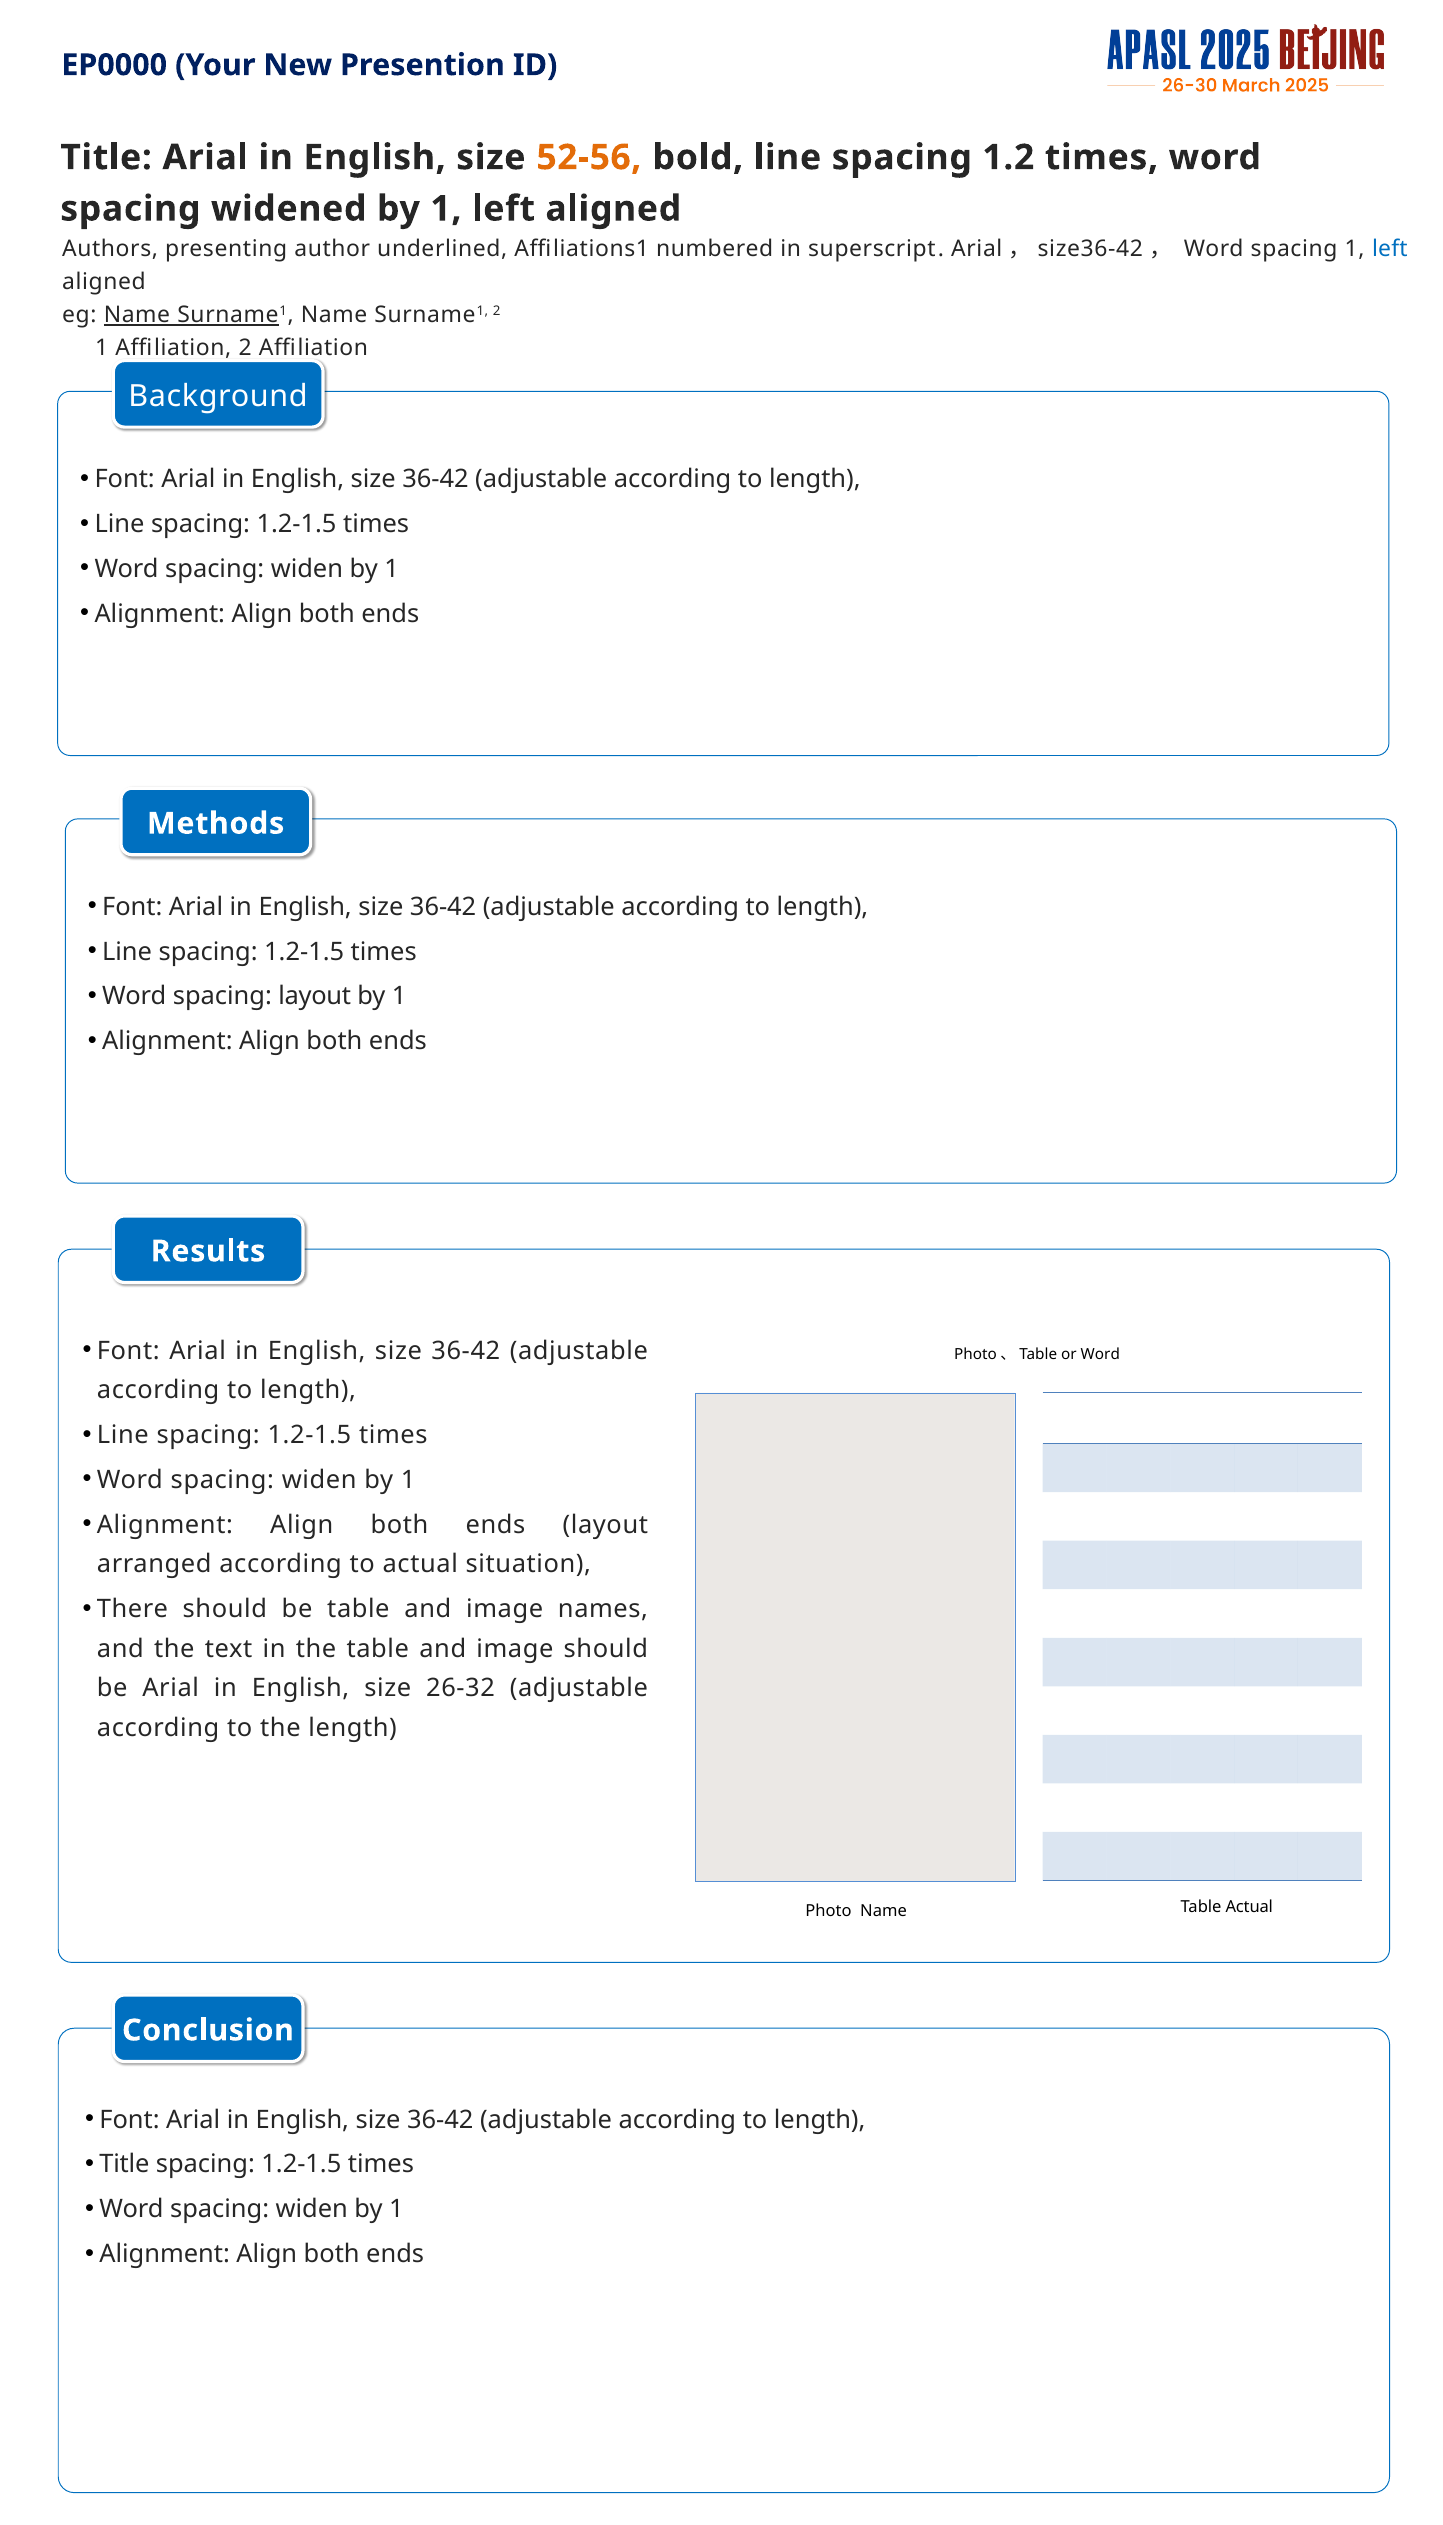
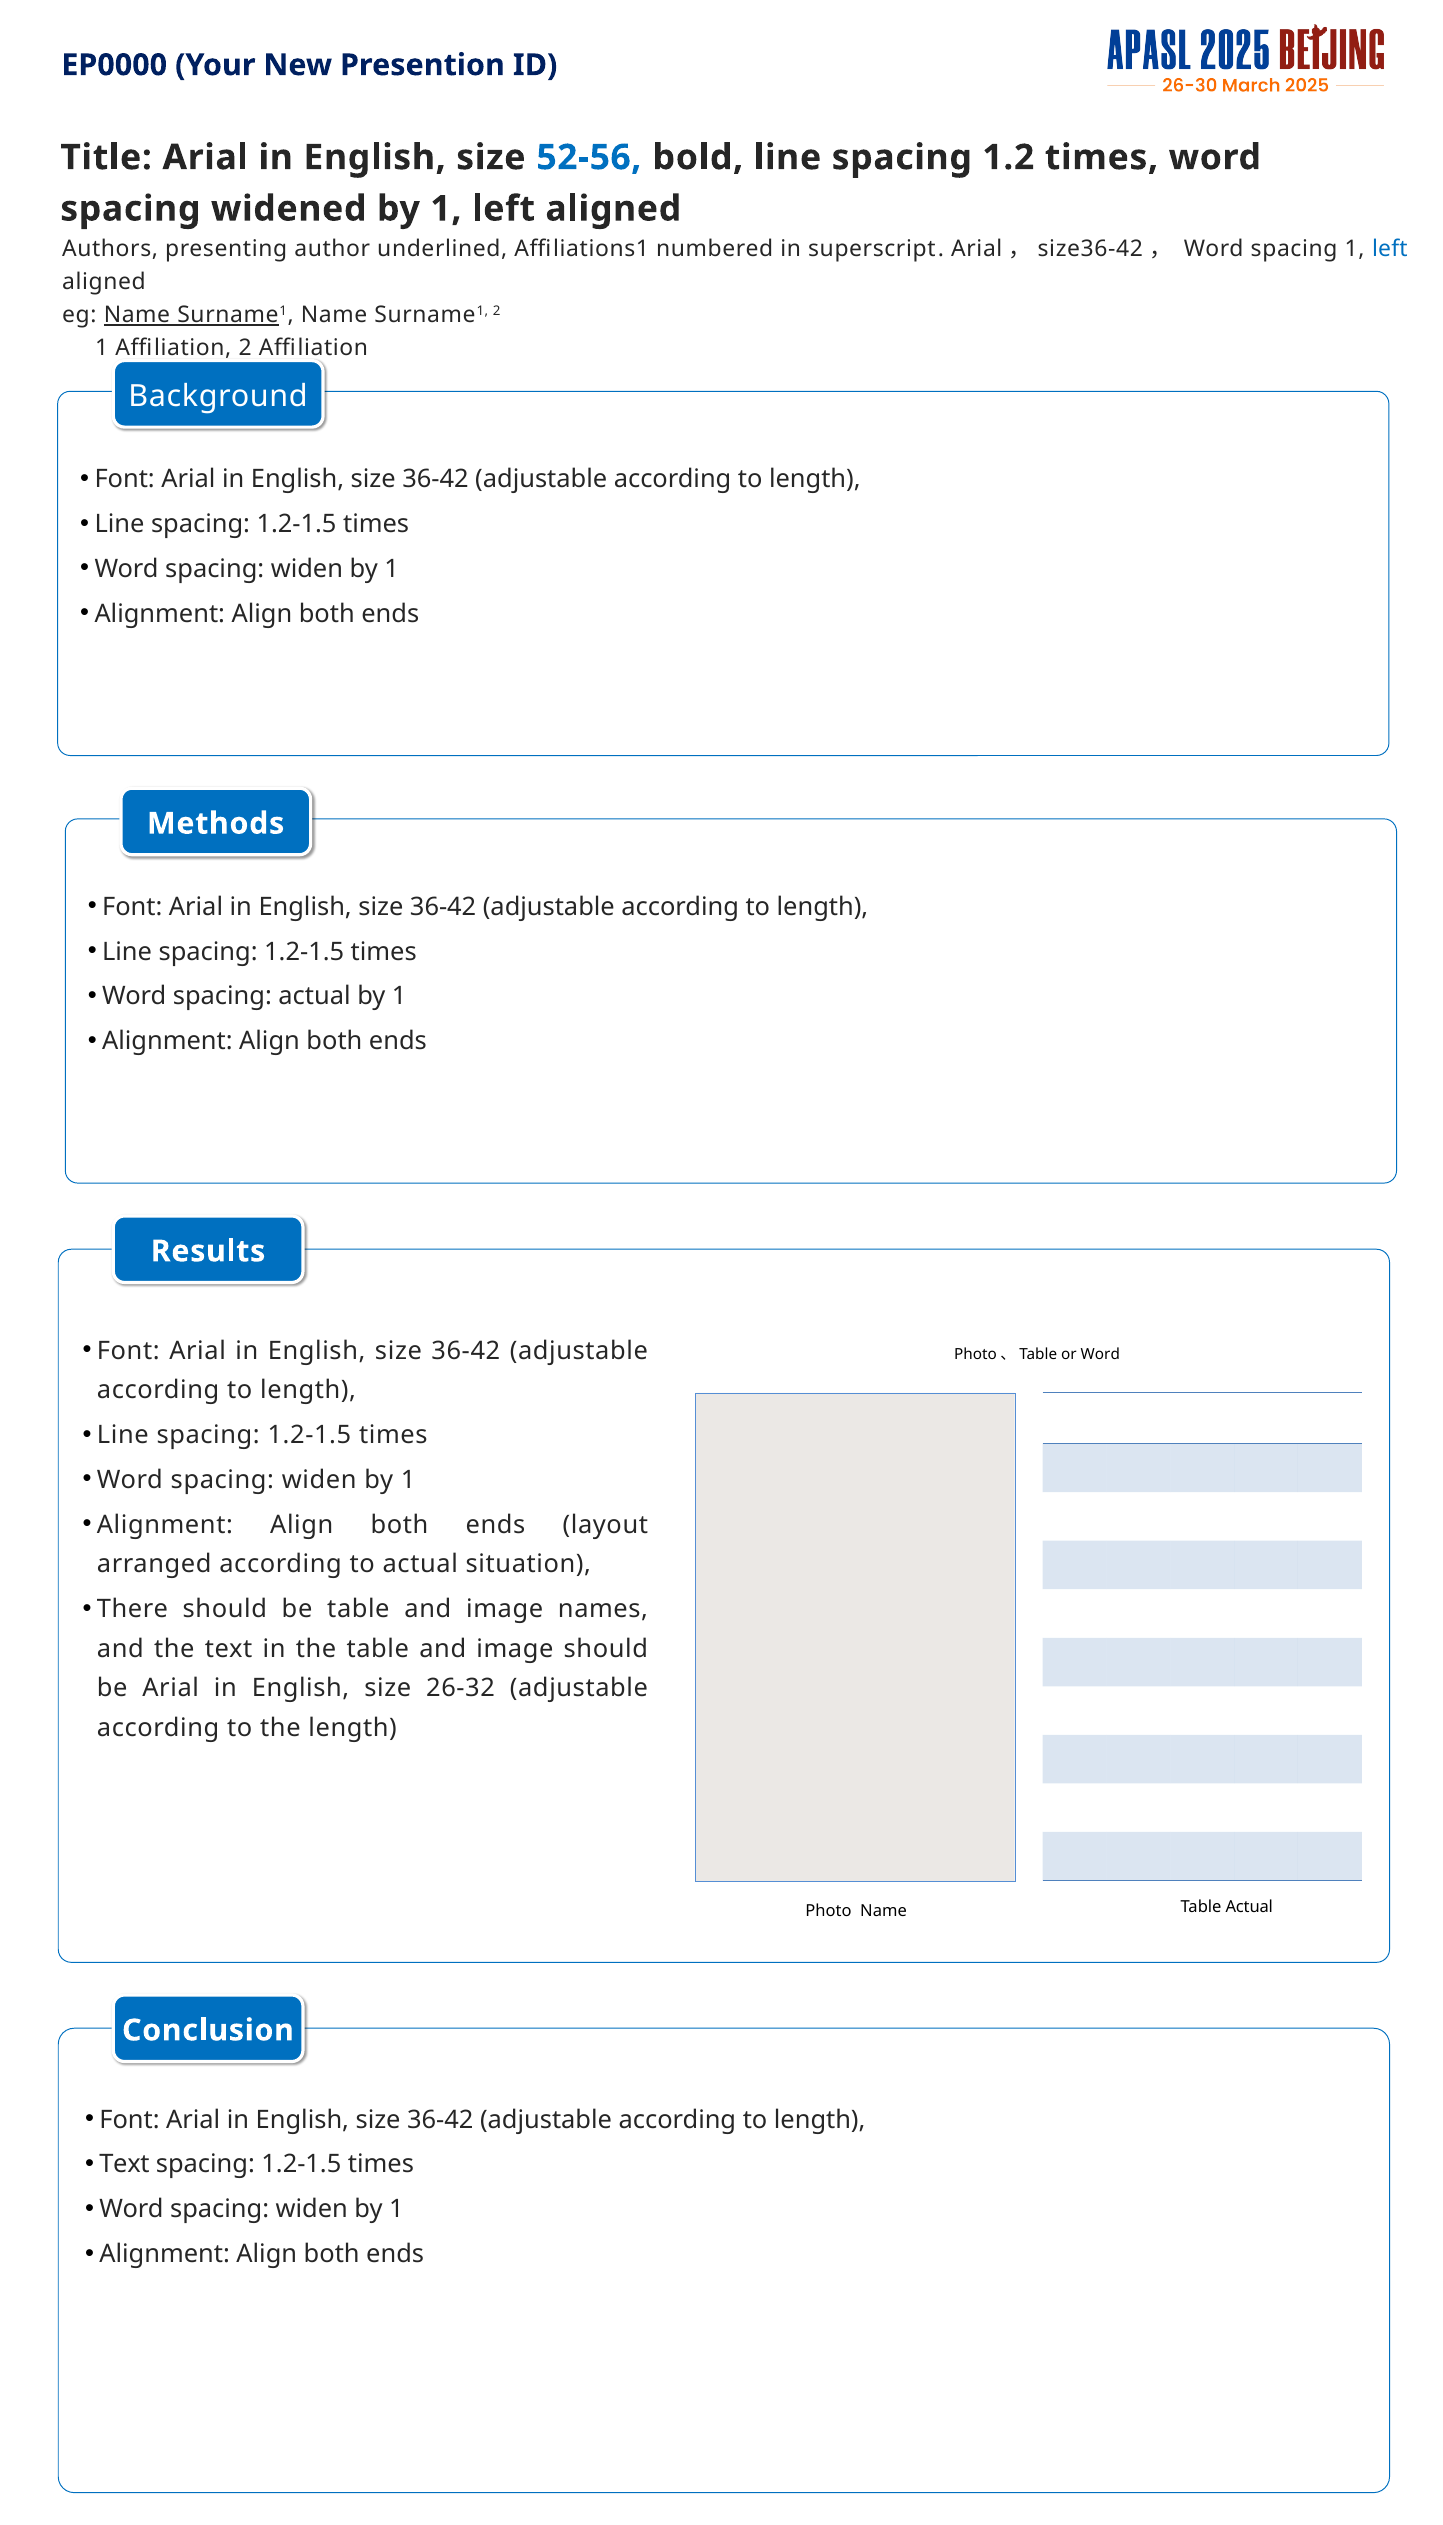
52-56 colour: orange -> blue (589, 157)
spacing layout: layout -> actual (315, 997)
Title: Title -> Text (124, 2165)
